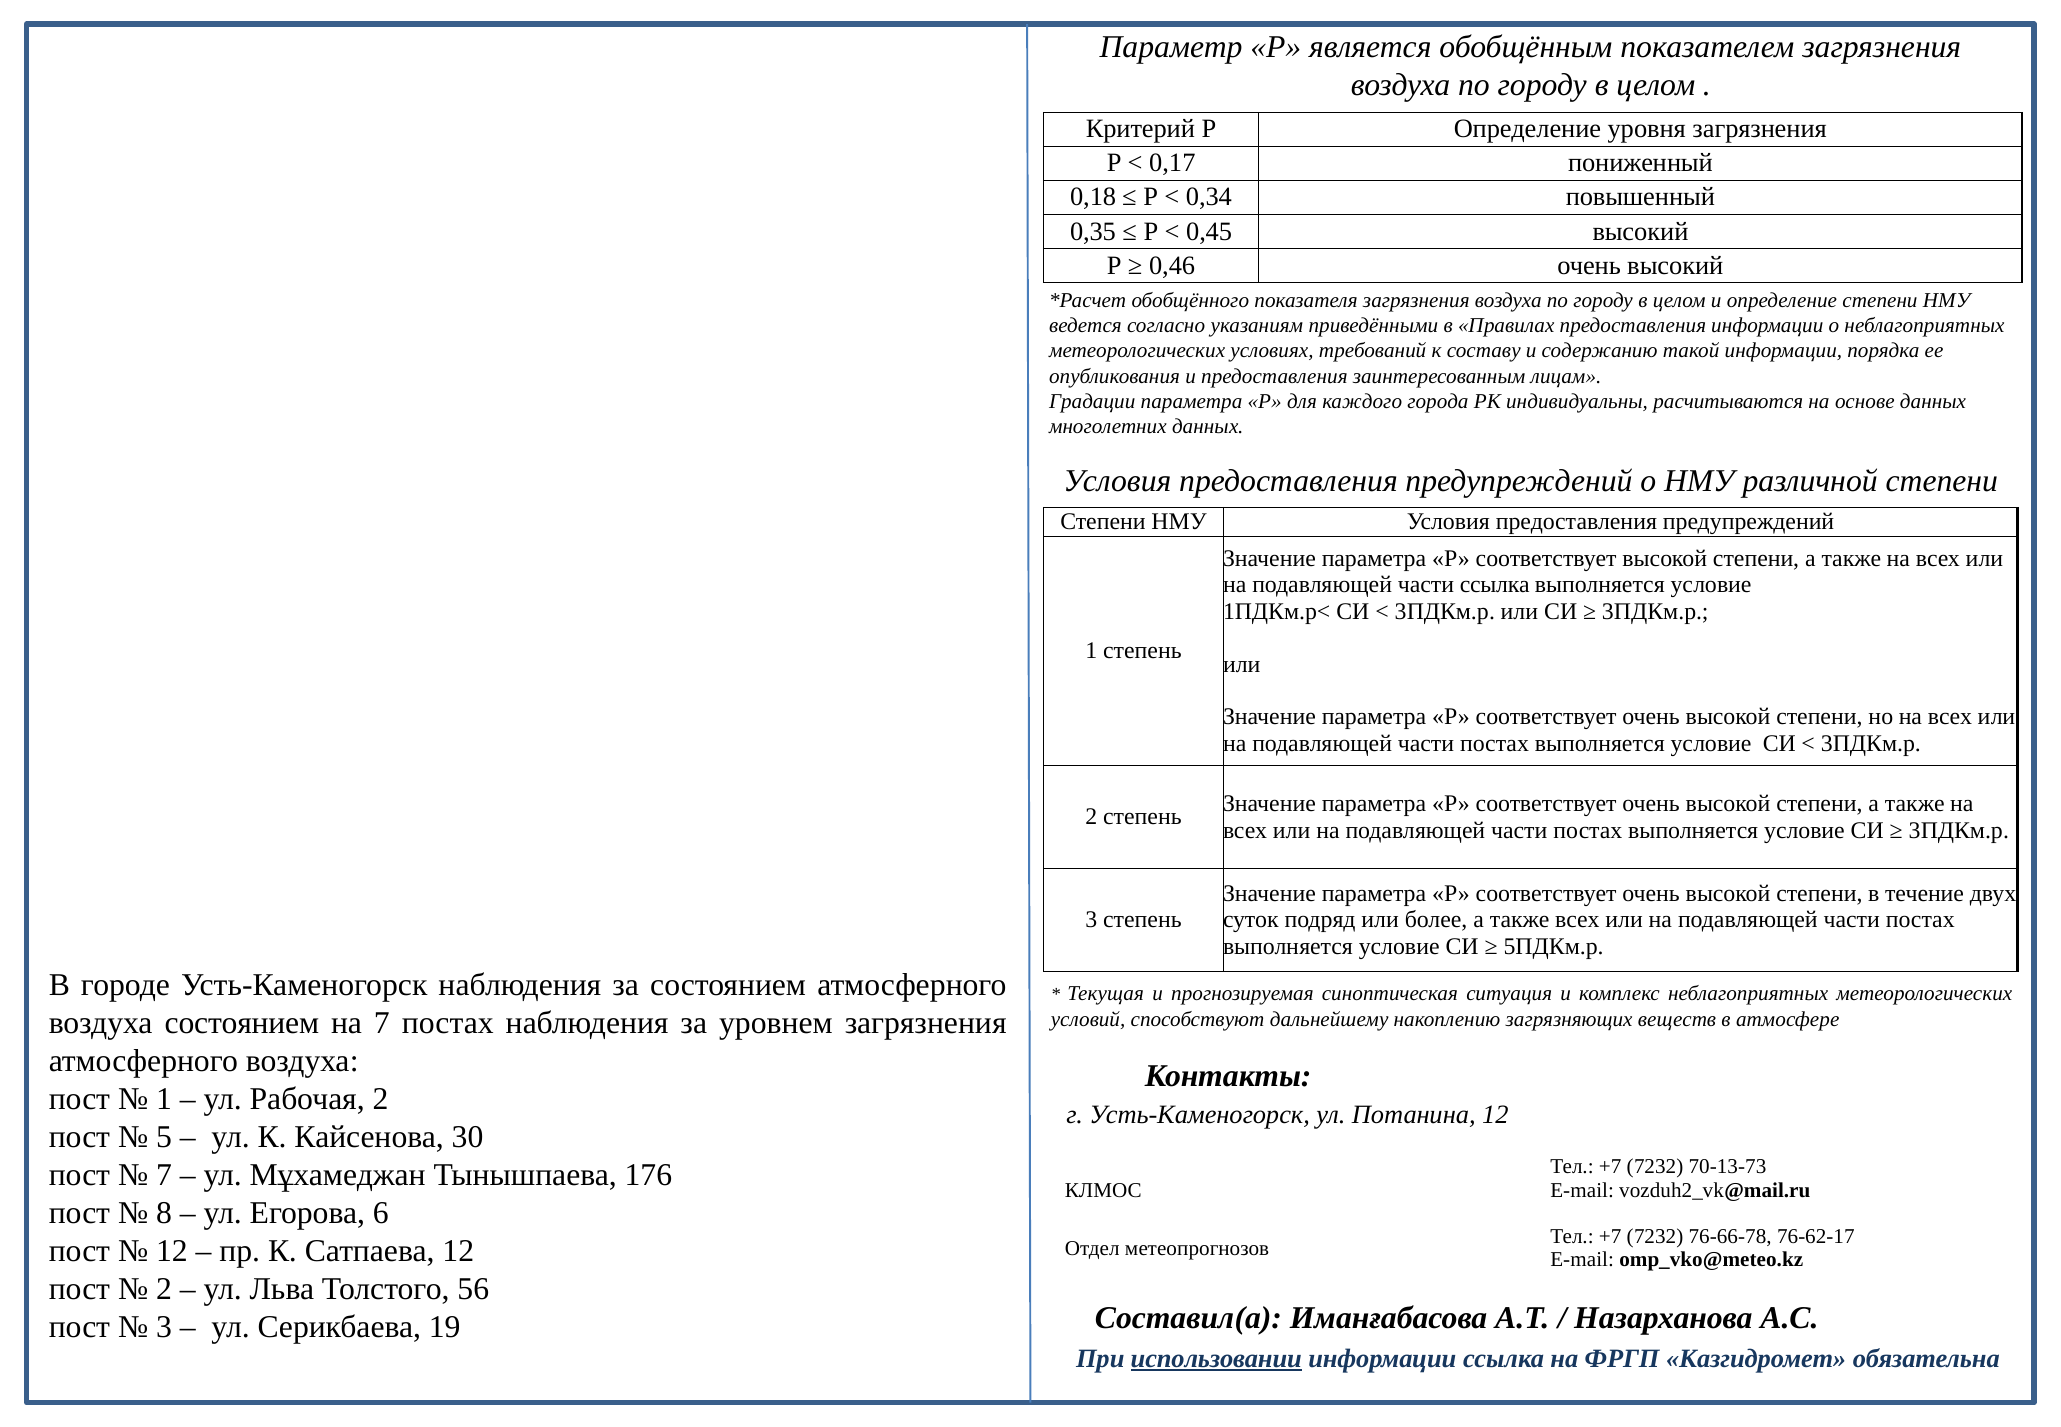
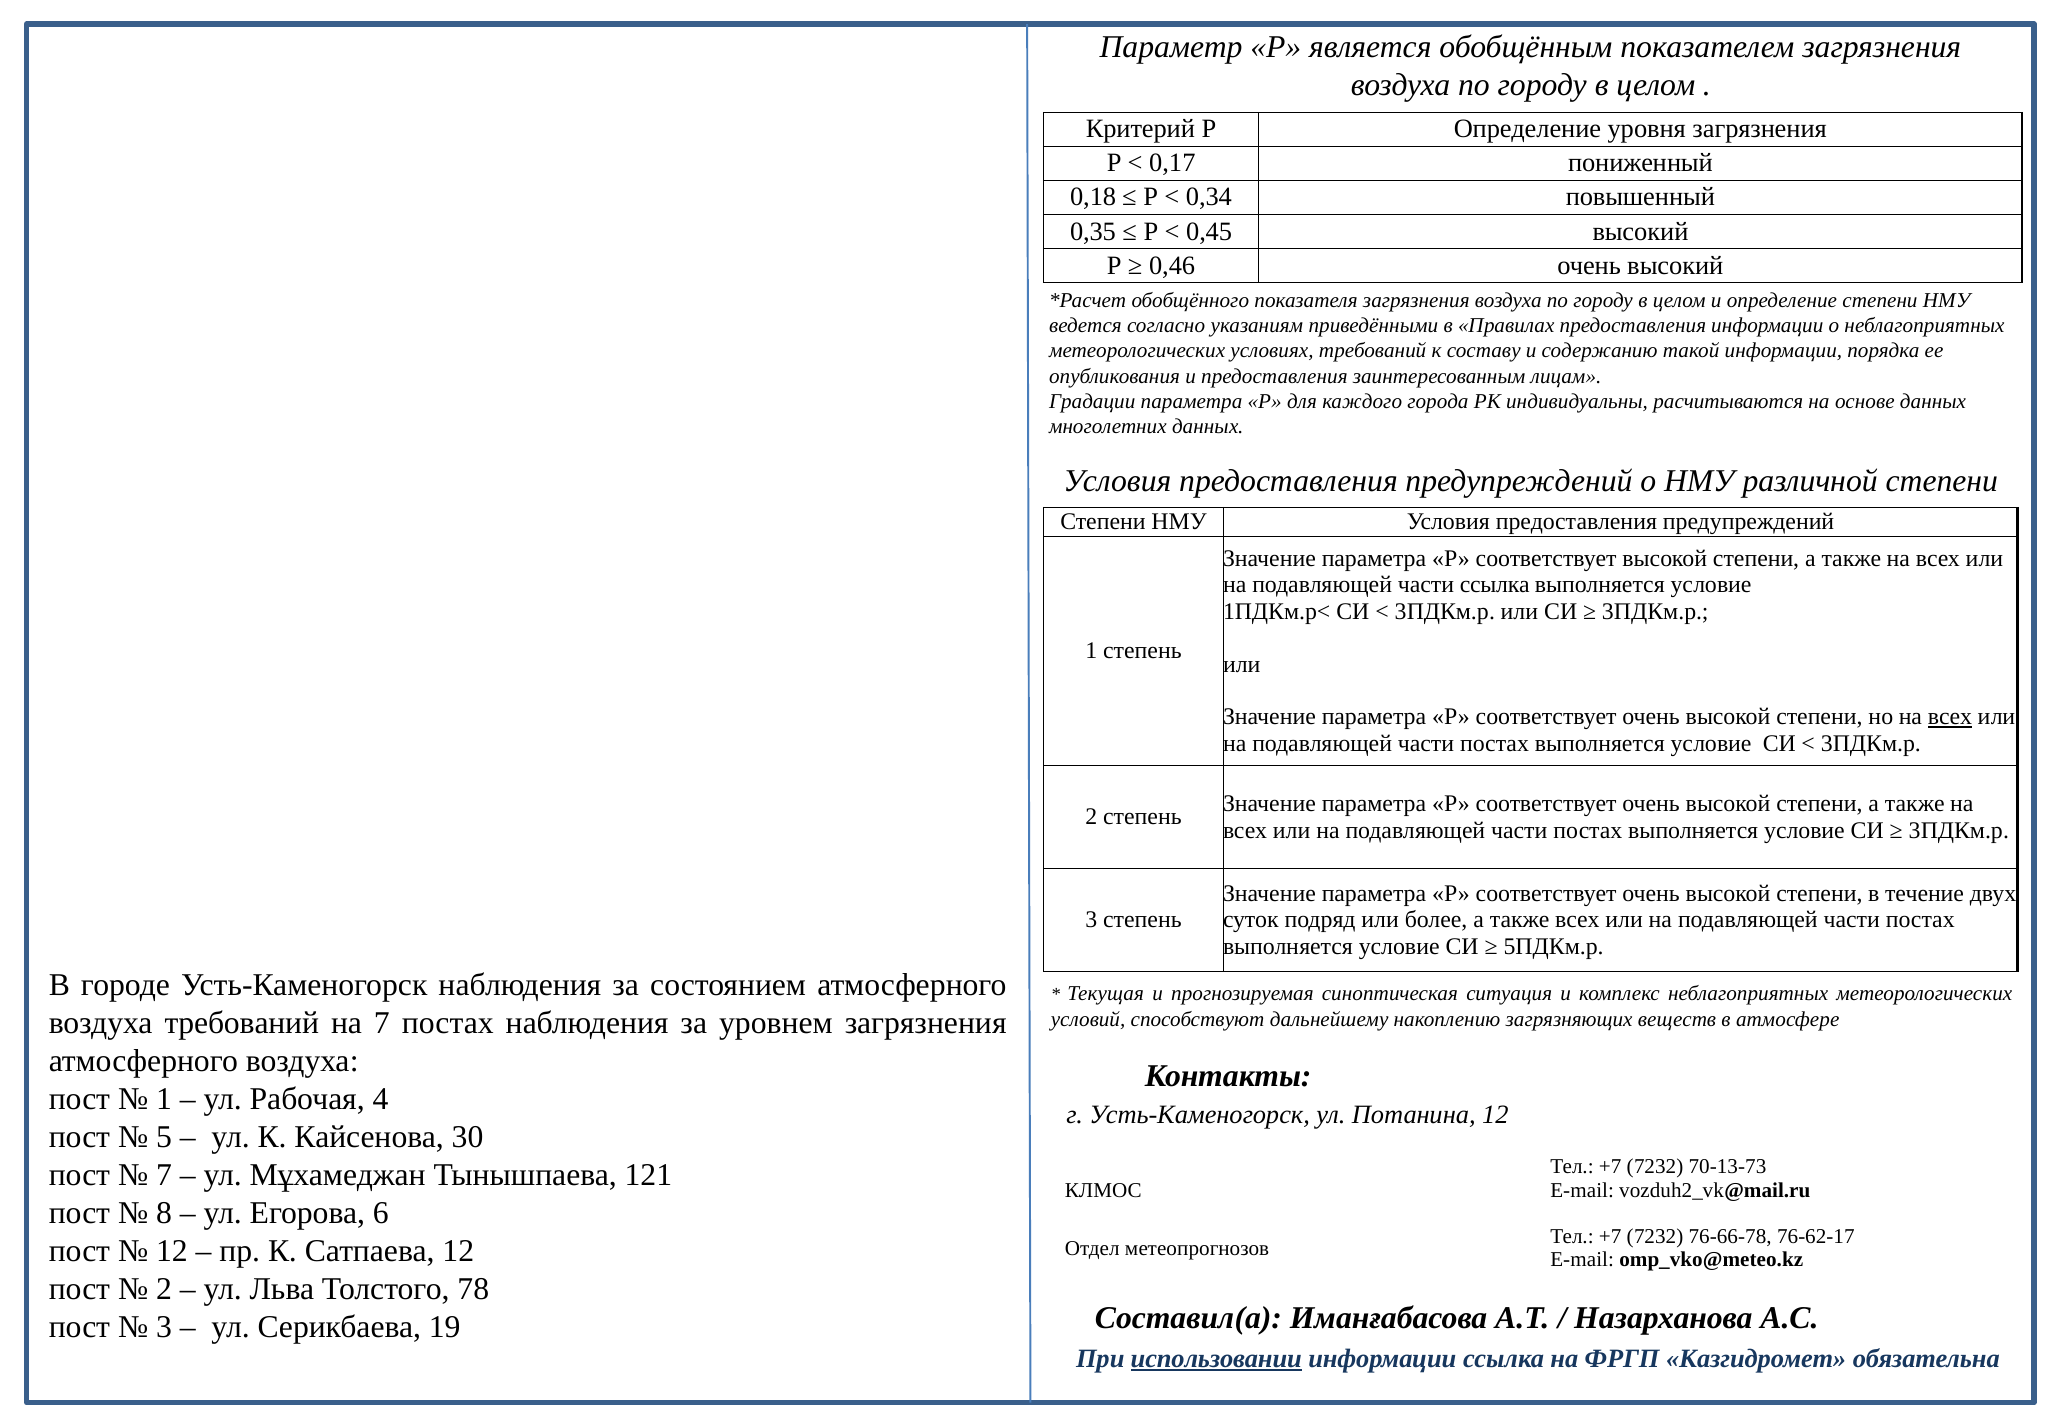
всех underline: none -> present (1950, 717)
воздуха состоянием: состоянием -> требований (242, 1023)
Рабочая 2: 2 -> 4 (381, 1099)
176: 176 -> 121 (648, 1175)
56: 56 -> 78 (473, 1289)
